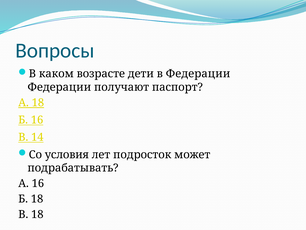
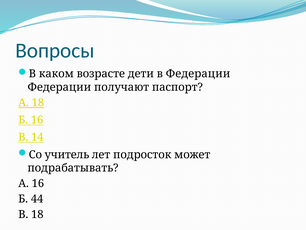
условия: условия -> учитель (67, 154)
Б 18: 18 -> 44 (37, 198)
